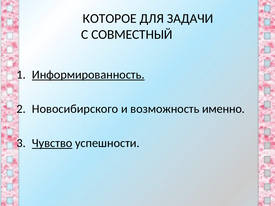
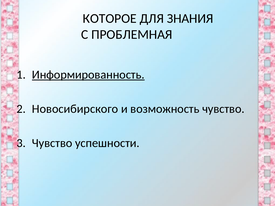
ЗАДАЧИ: ЗАДАЧИ -> ЗНАНИЯ (190, 19)
СОВМЕСТНЫЙ: СОВМЕСТНЫЙ -> ПРОБЛЕМНАЯ (132, 35)
возможность именно: именно -> чувство (223, 109)
Чувство underline: present -> none (52, 143)
